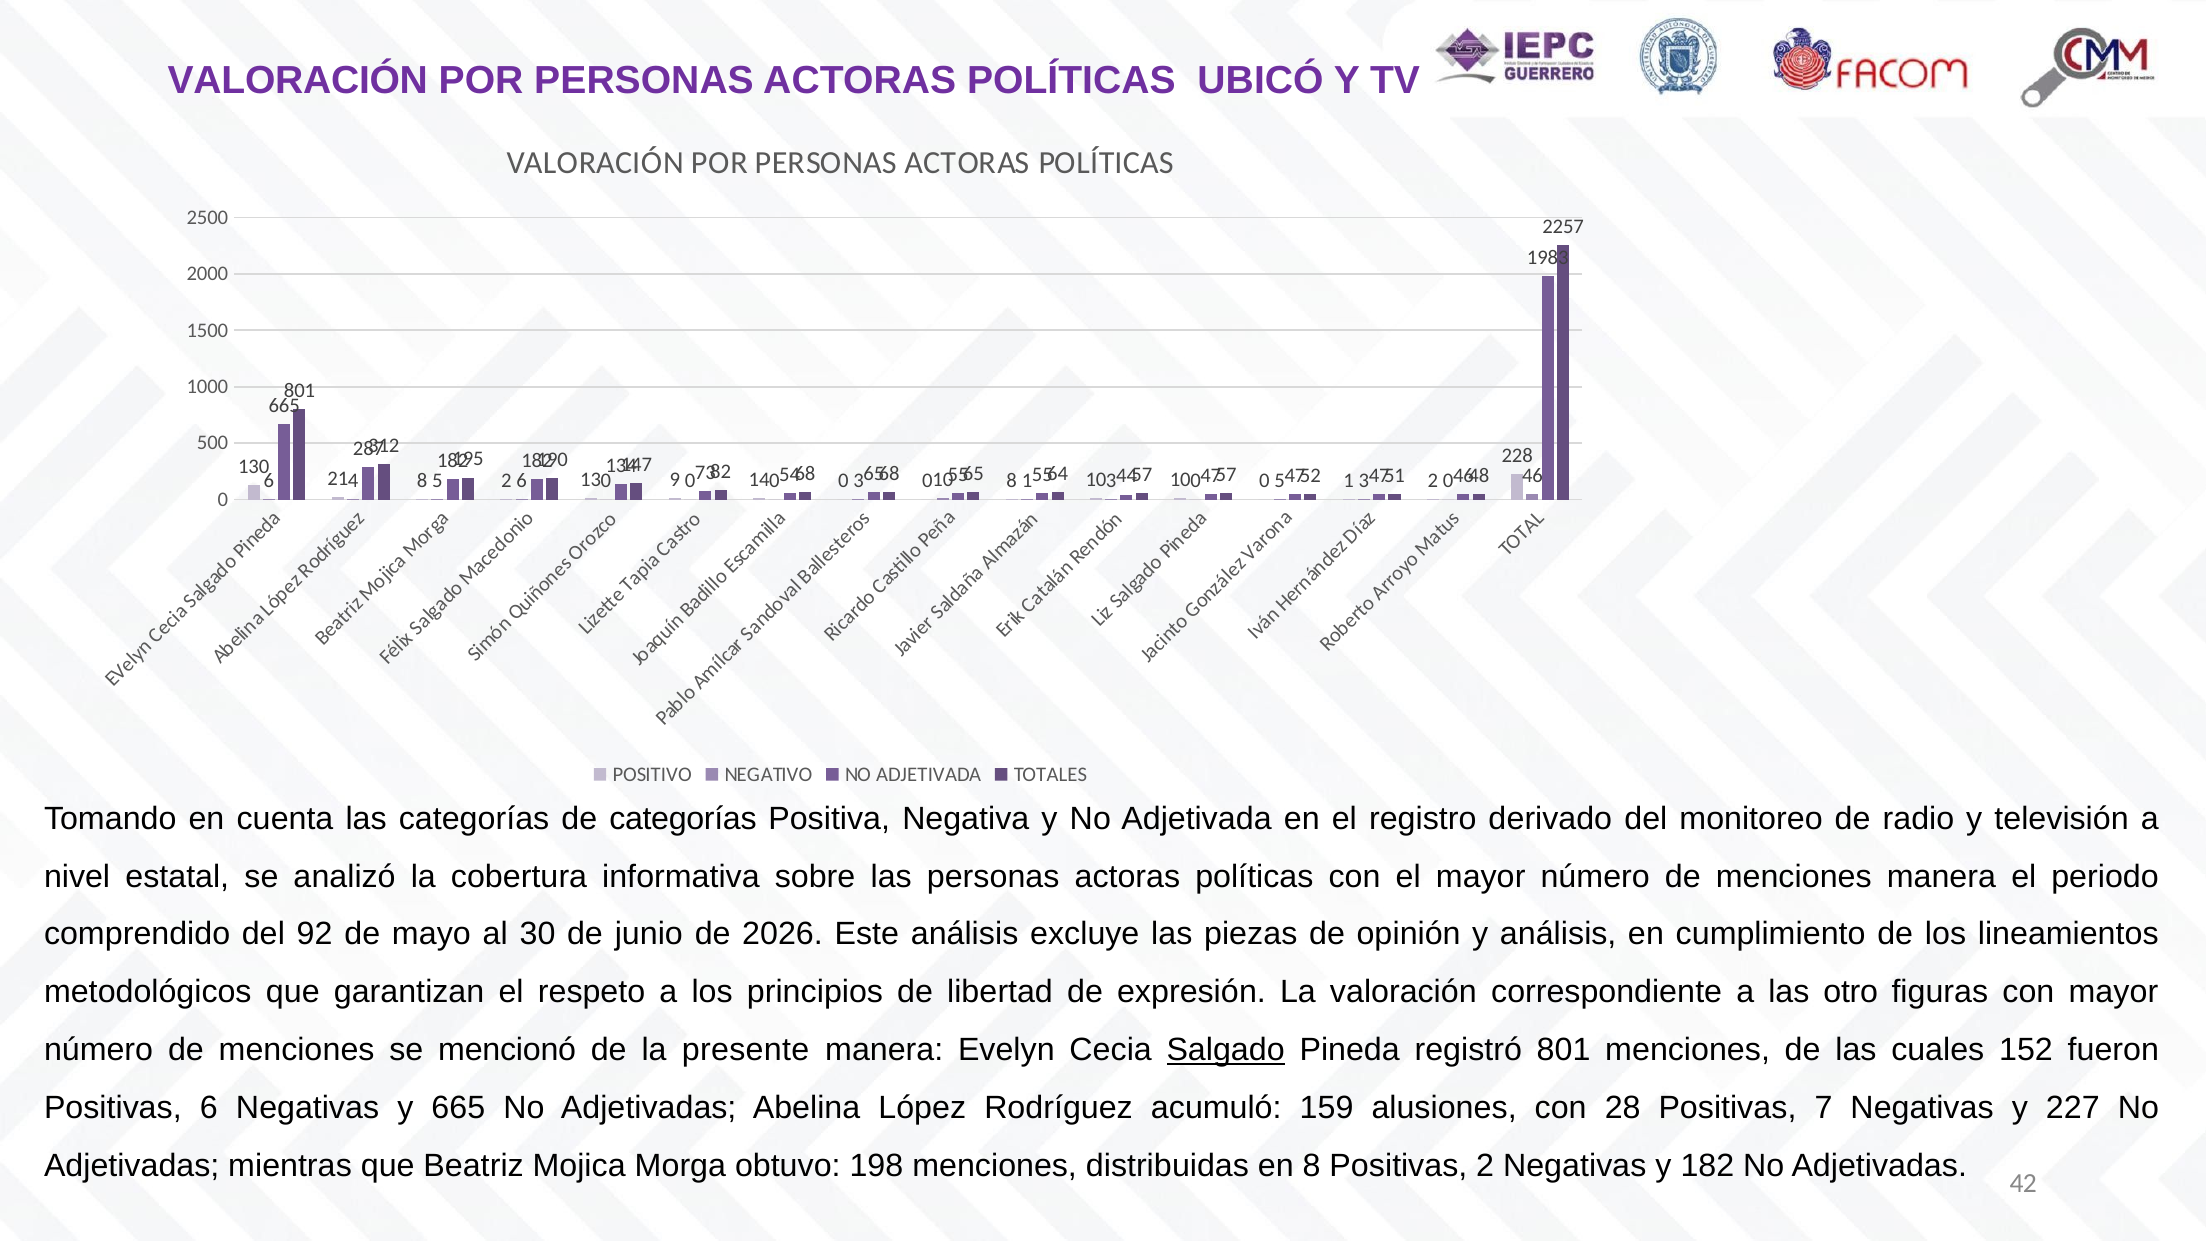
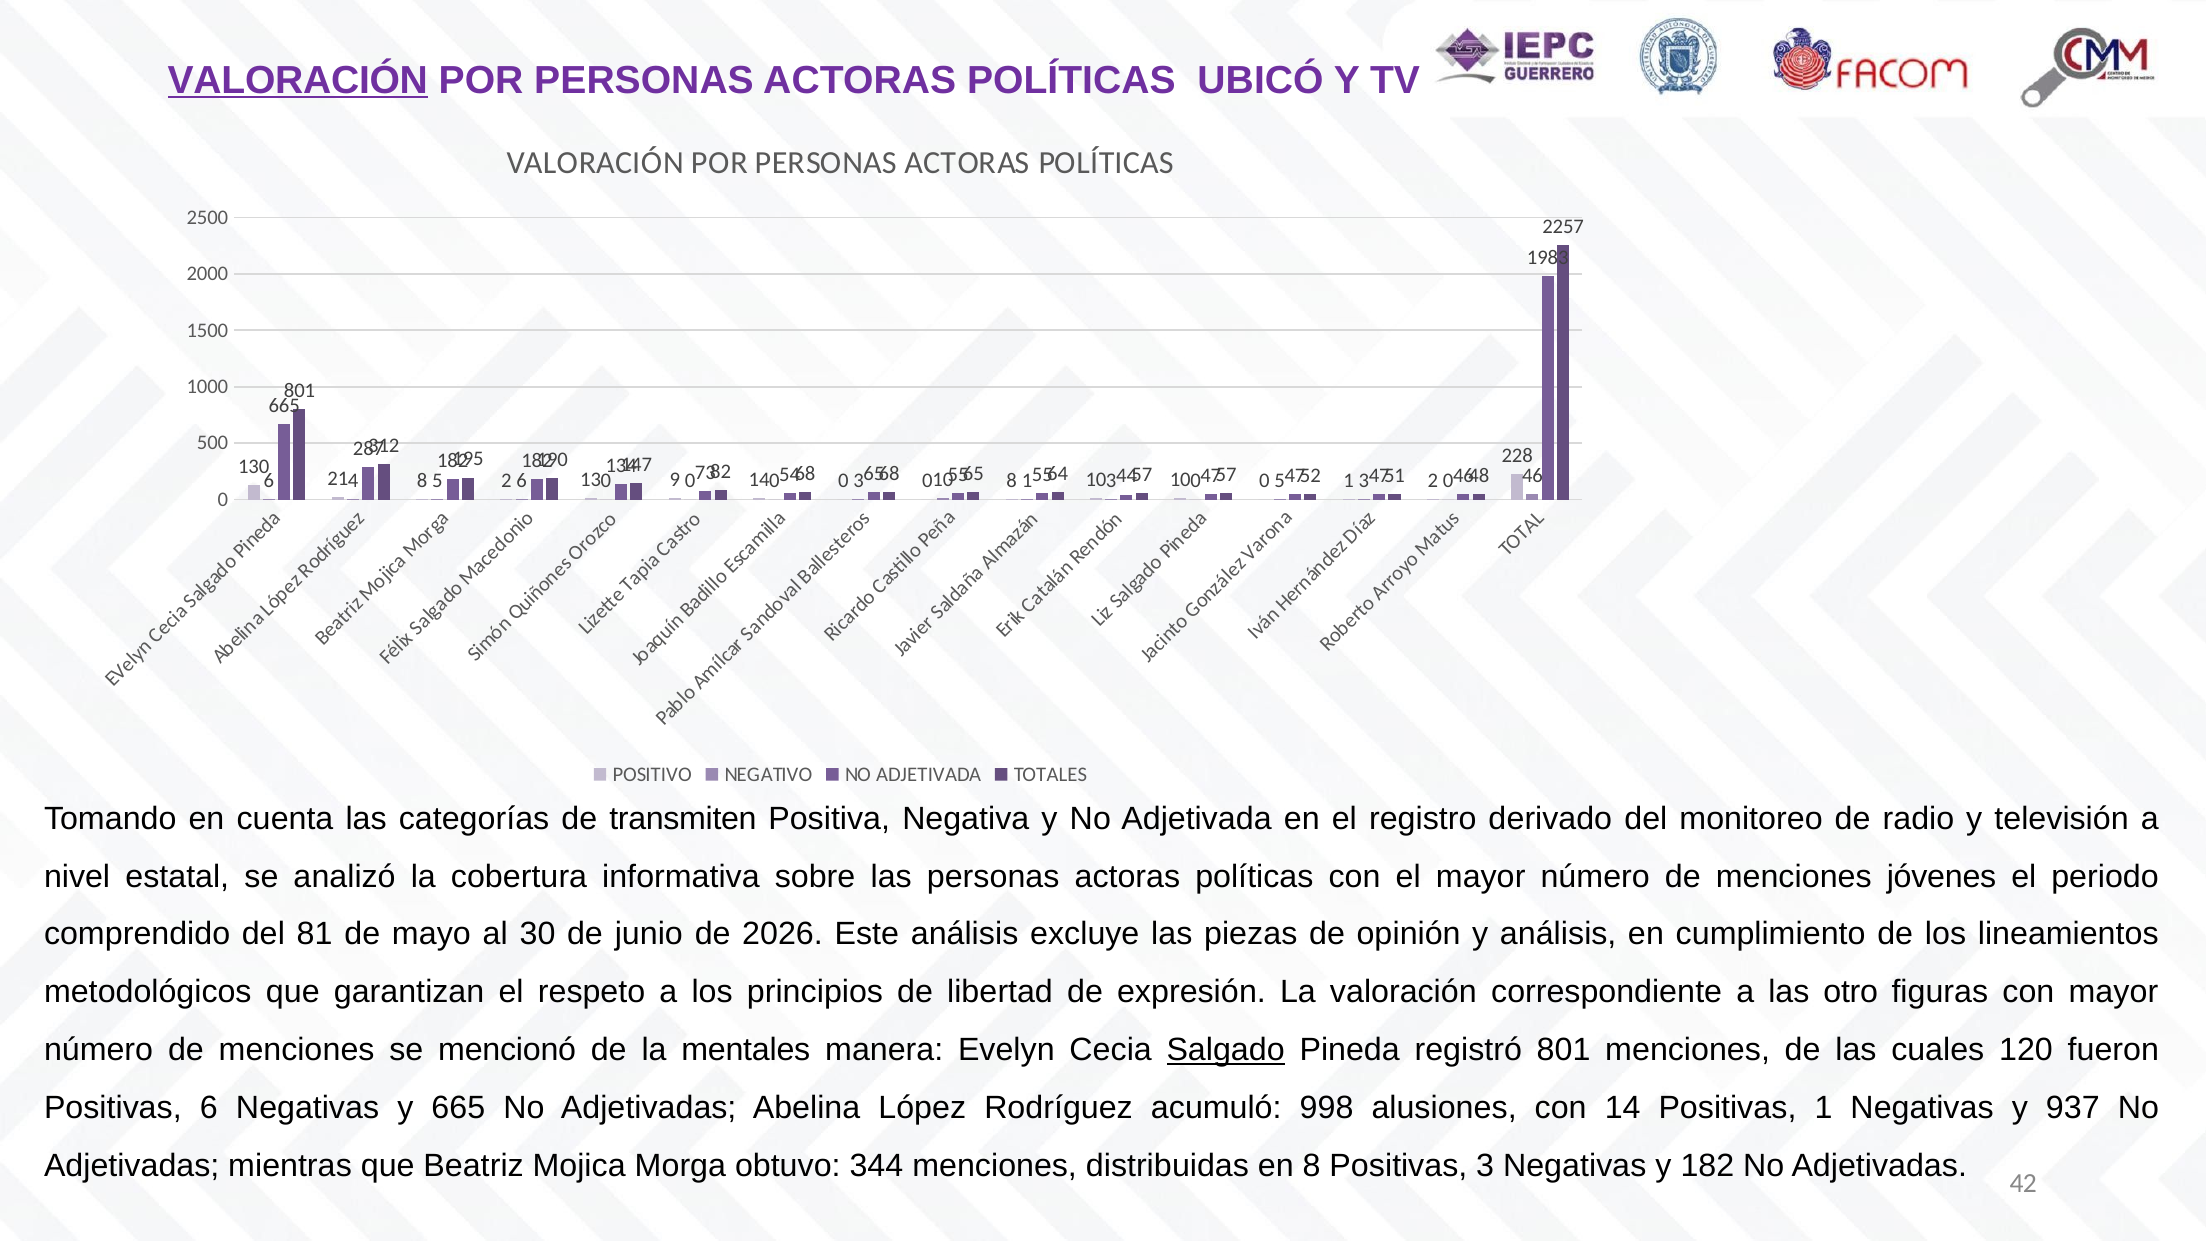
VALORACIÓN underline: none -> present (298, 80)
de categorías: categorías -> transmiten (683, 818)
menciones manera: manera -> jóvenes (1942, 876)
92: 92 -> 81 (315, 934)
presente: presente -> mentales (746, 1050)
152: 152 -> 120 (2026, 1050)
159: 159 -> 998 (1327, 1108)
con 28: 28 -> 14 (1623, 1108)
Positivas 7: 7 -> 1 (1824, 1108)
227: 227 -> 937 (2073, 1108)
198: 198 -> 344 (876, 1166)
Positivas 2: 2 -> 3 (1485, 1166)
